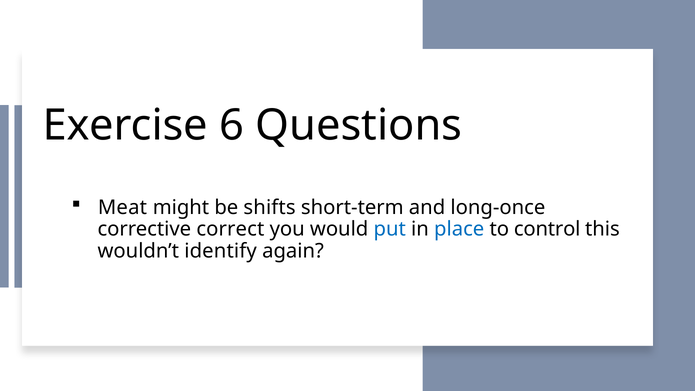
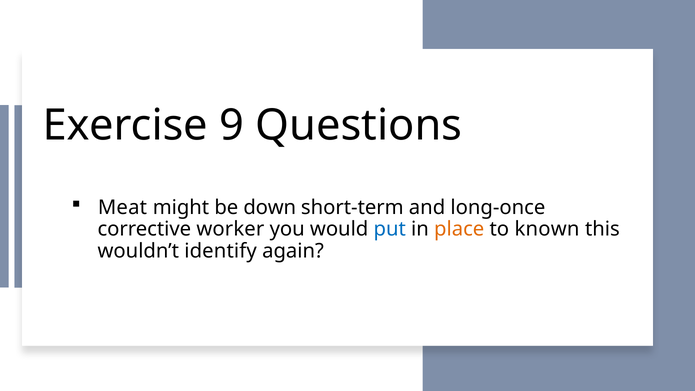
6: 6 -> 9 (232, 125)
shifts: shifts -> down (270, 207)
correct: correct -> worker (230, 229)
place colour: blue -> orange (459, 229)
control: control -> known (547, 229)
